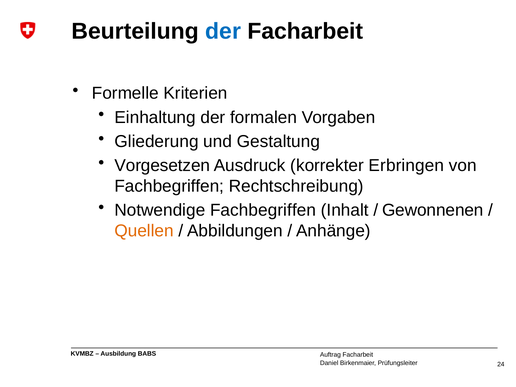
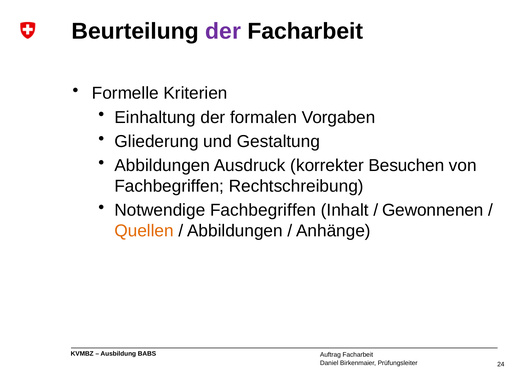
der colour: blue -> purple (223, 31)
Vorgesetzen: Vorgesetzen -> Abbildungen (162, 166)
Erbringen: Erbringen -> Besuchen (406, 166)
